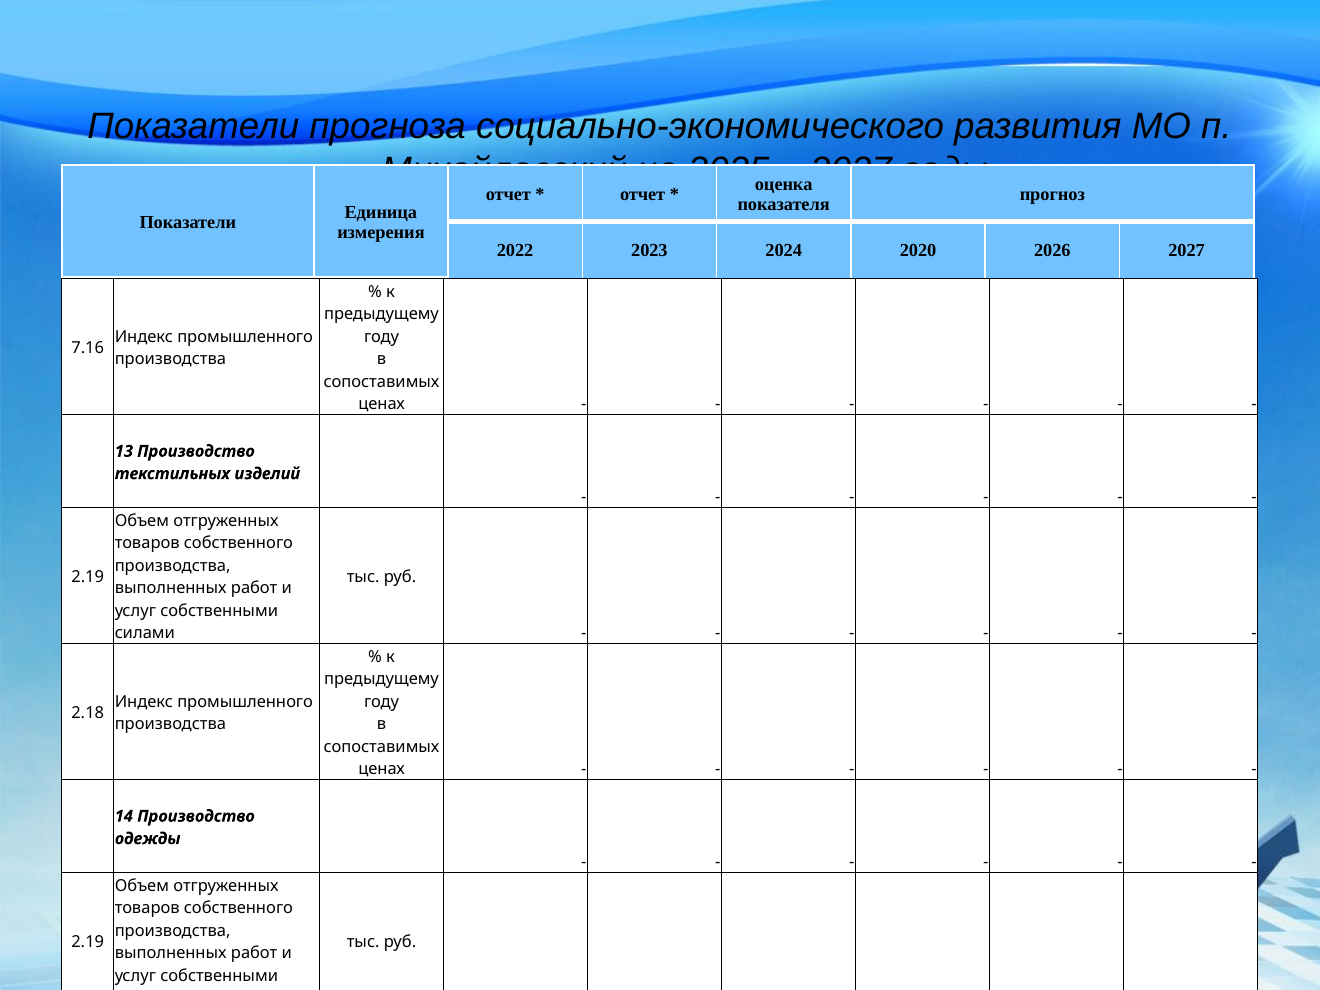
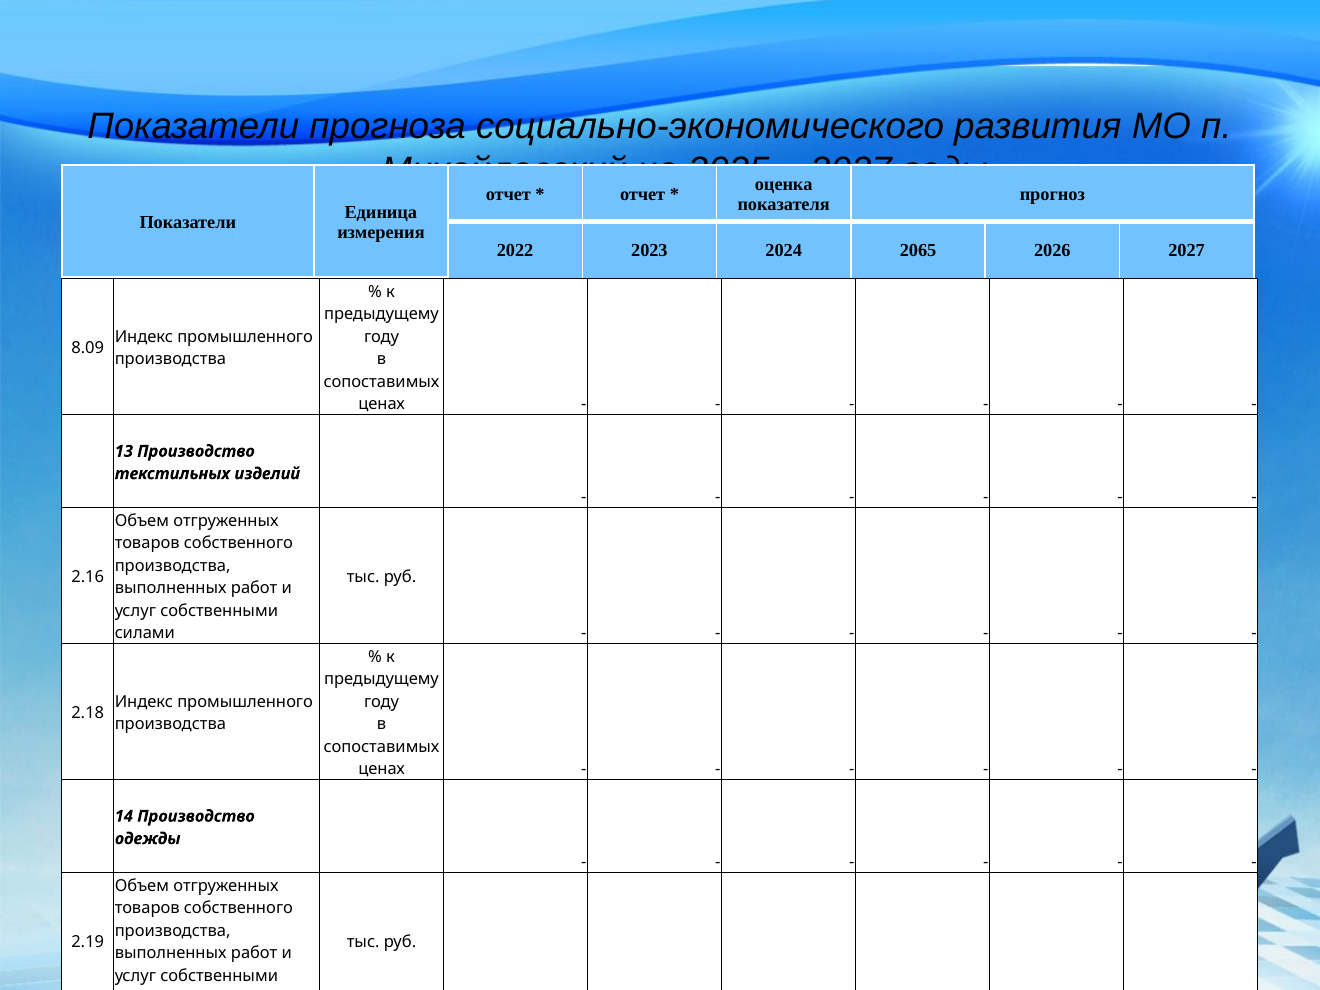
2020: 2020 -> 2065 (918, 251)
7.16: 7.16 -> 8.09 (88, 348)
2.19: 2.19 -> 2.16 (88, 577)
